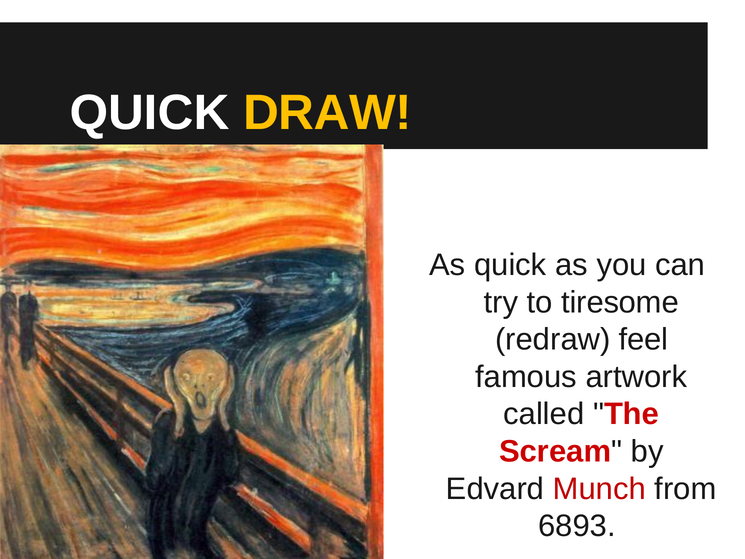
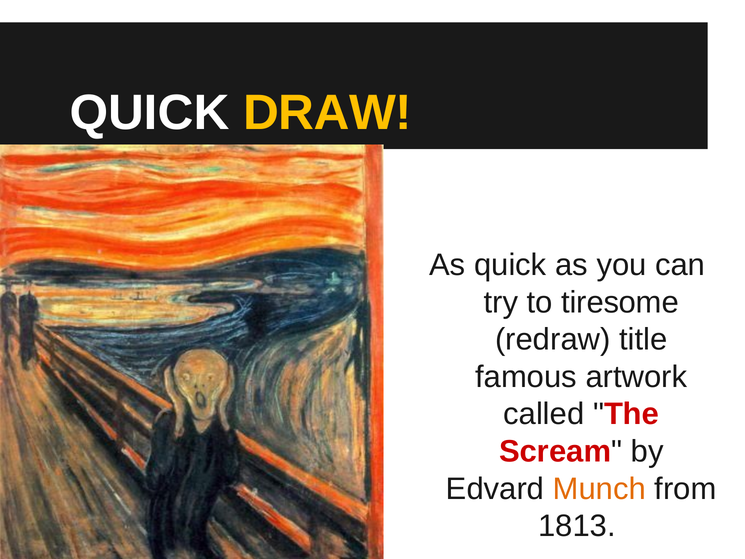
feel: feel -> title (643, 340)
Munch colour: red -> orange (599, 489)
6893: 6893 -> 1813 (577, 526)
